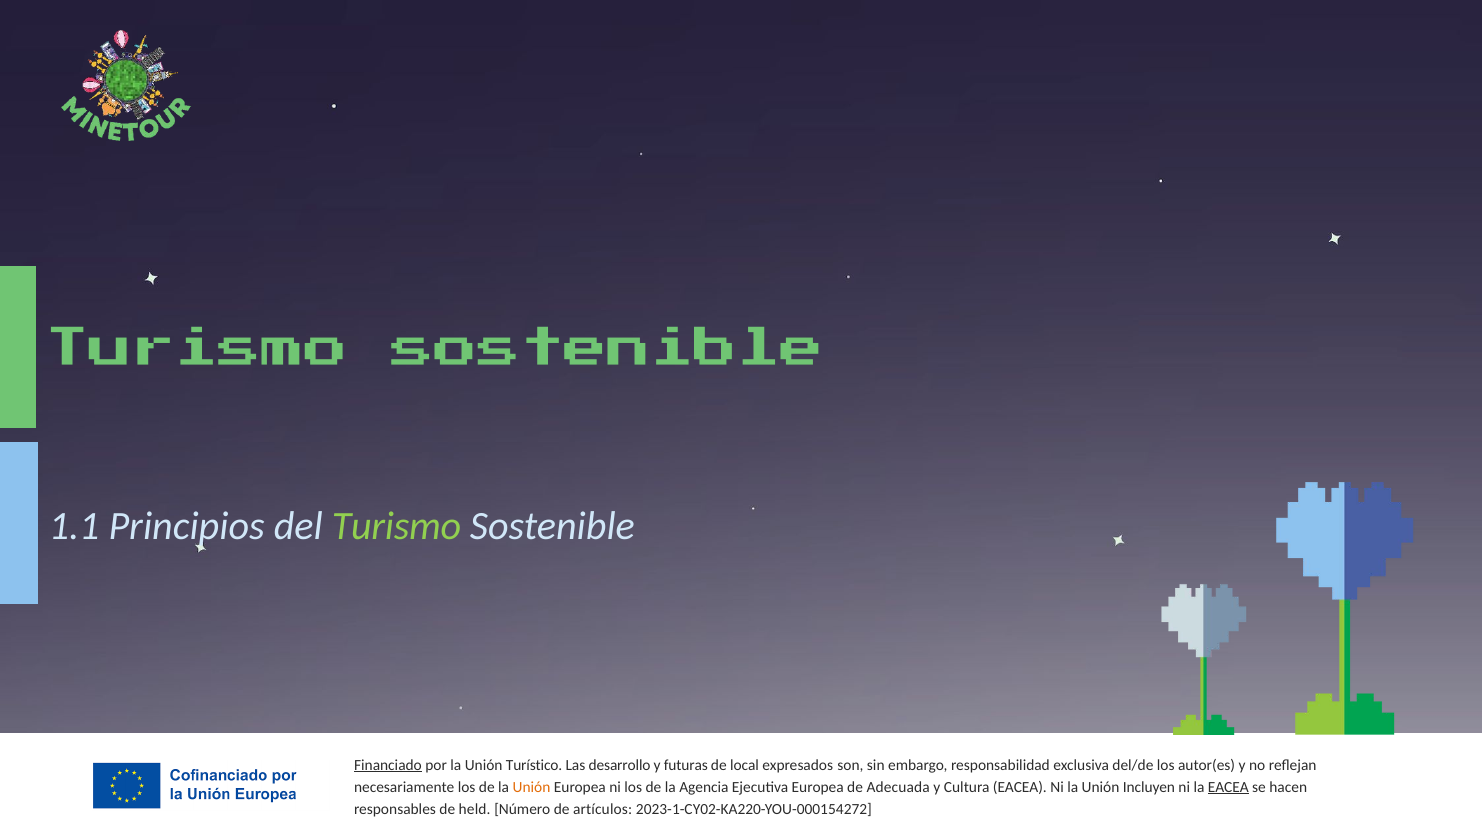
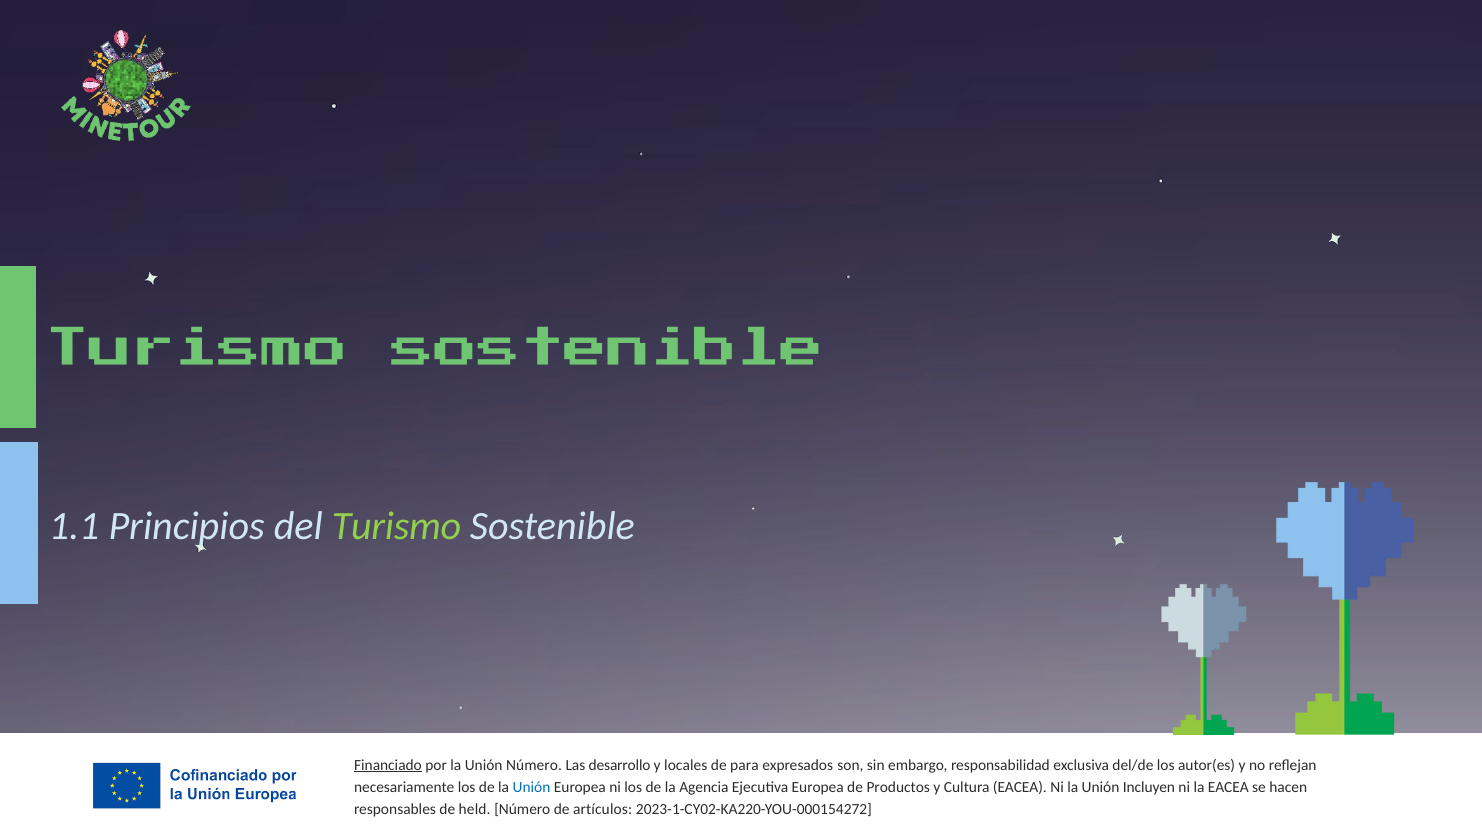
Unión Turístico: Turístico -> Número (534, 765)
futuras: futuras -> locales (686, 765)
local: local -> para (744, 765)
Unión colour: orange -> blue (531, 787)
Adecuada: Adecuada -> Productos (898, 787)
EACEA underline: present -> none (1228, 787)
